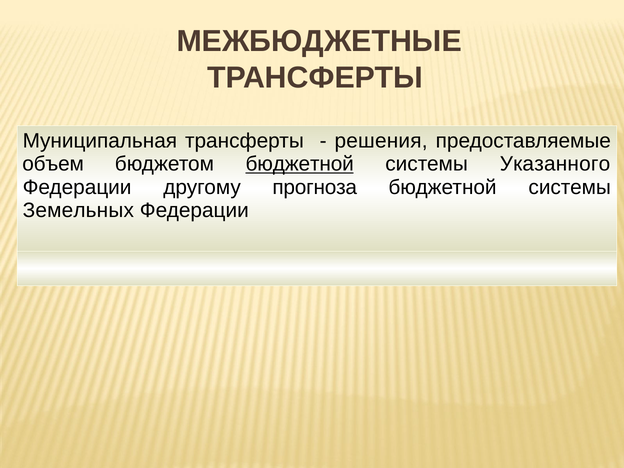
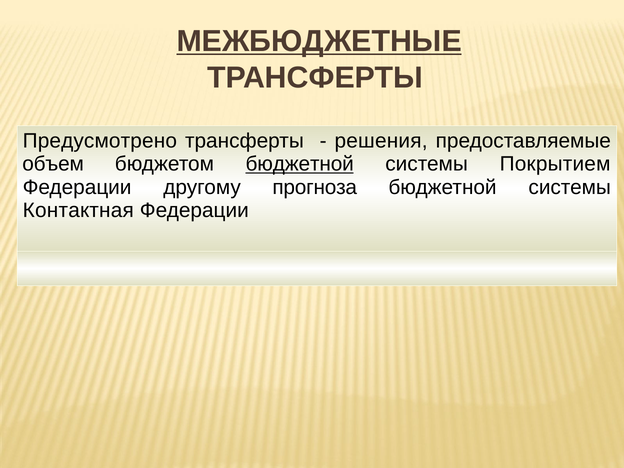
МЕЖБЮДЖЕТНЫЕ underline: none -> present (319, 41)
Муниципальная: Муниципальная -> Предусмотрено (100, 141)
Указанного: Указанного -> Покрытием (555, 164)
Земельных: Земельных -> Контактная (78, 210)
